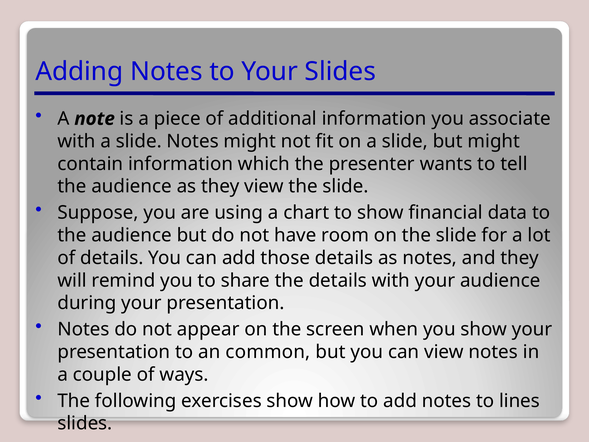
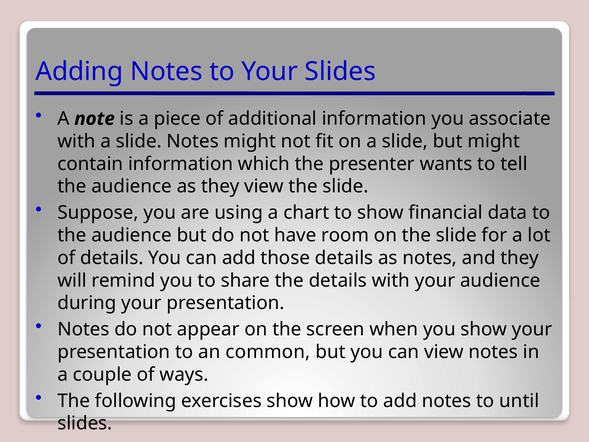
lines: lines -> until (519, 401)
